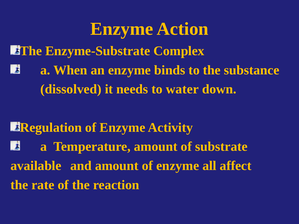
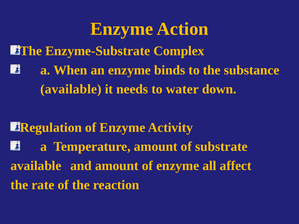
dissolved: dissolved -> available (71, 89)
